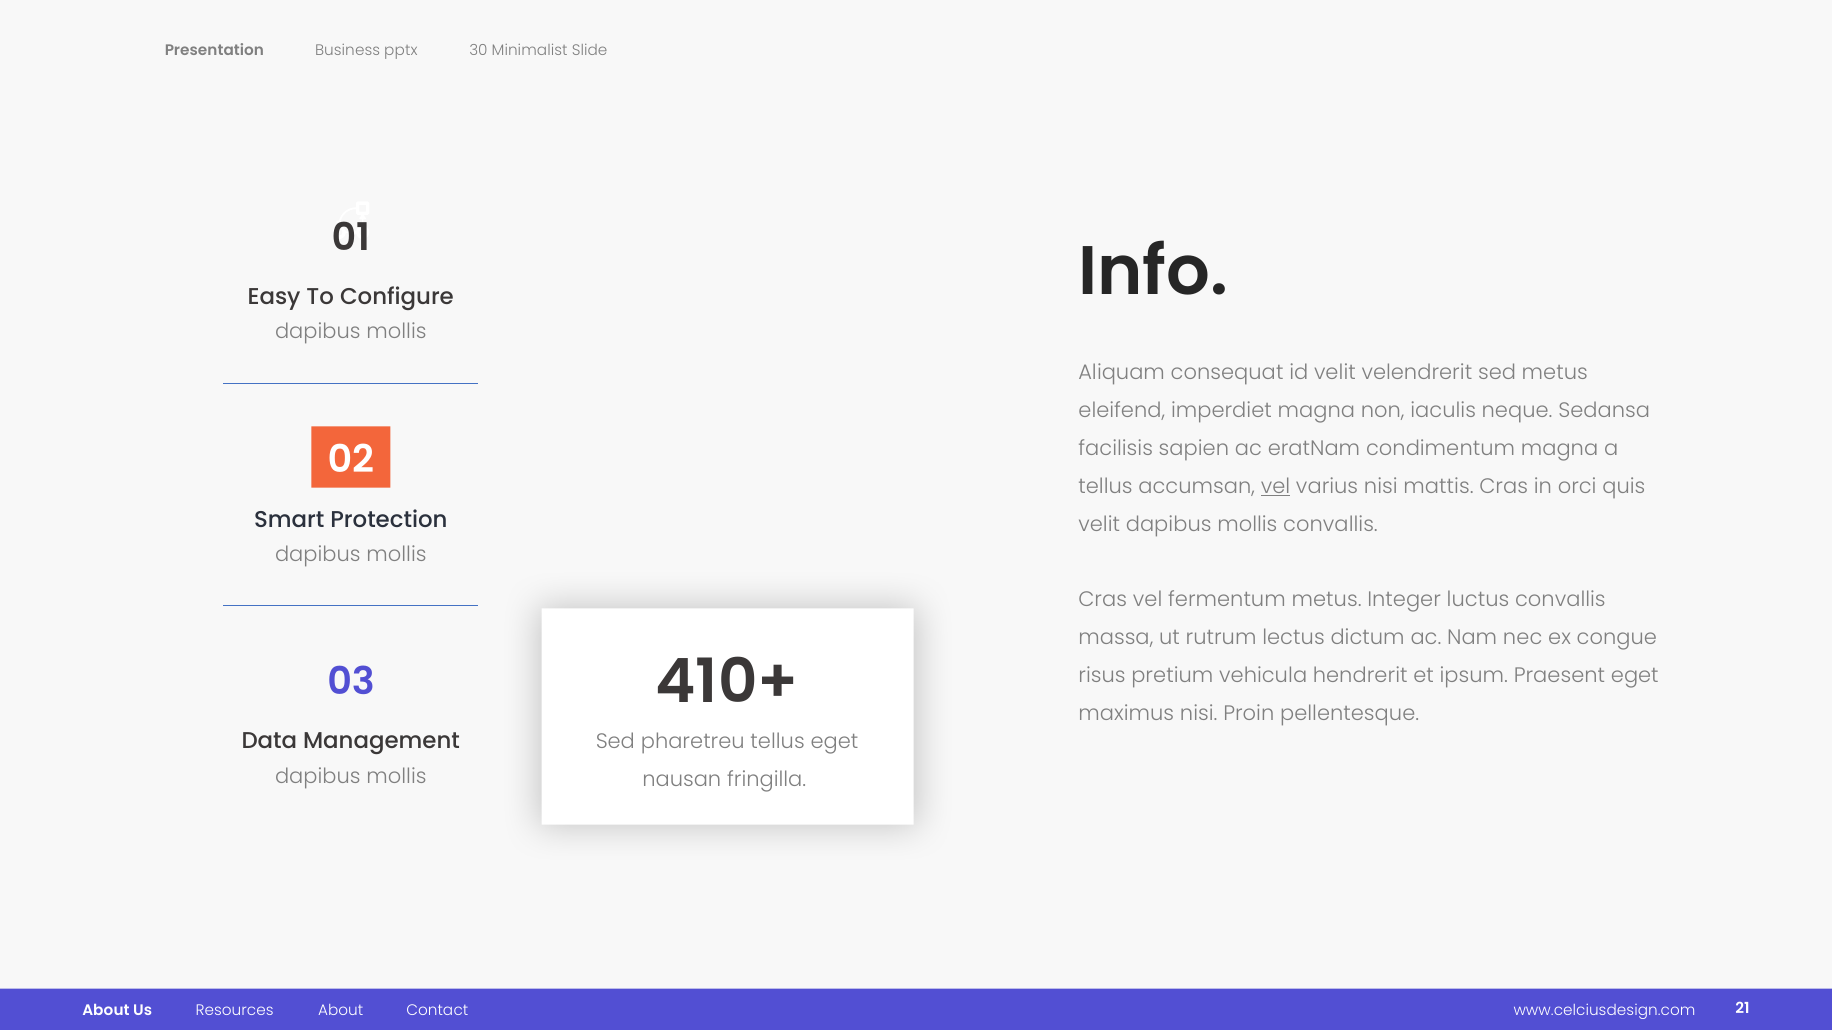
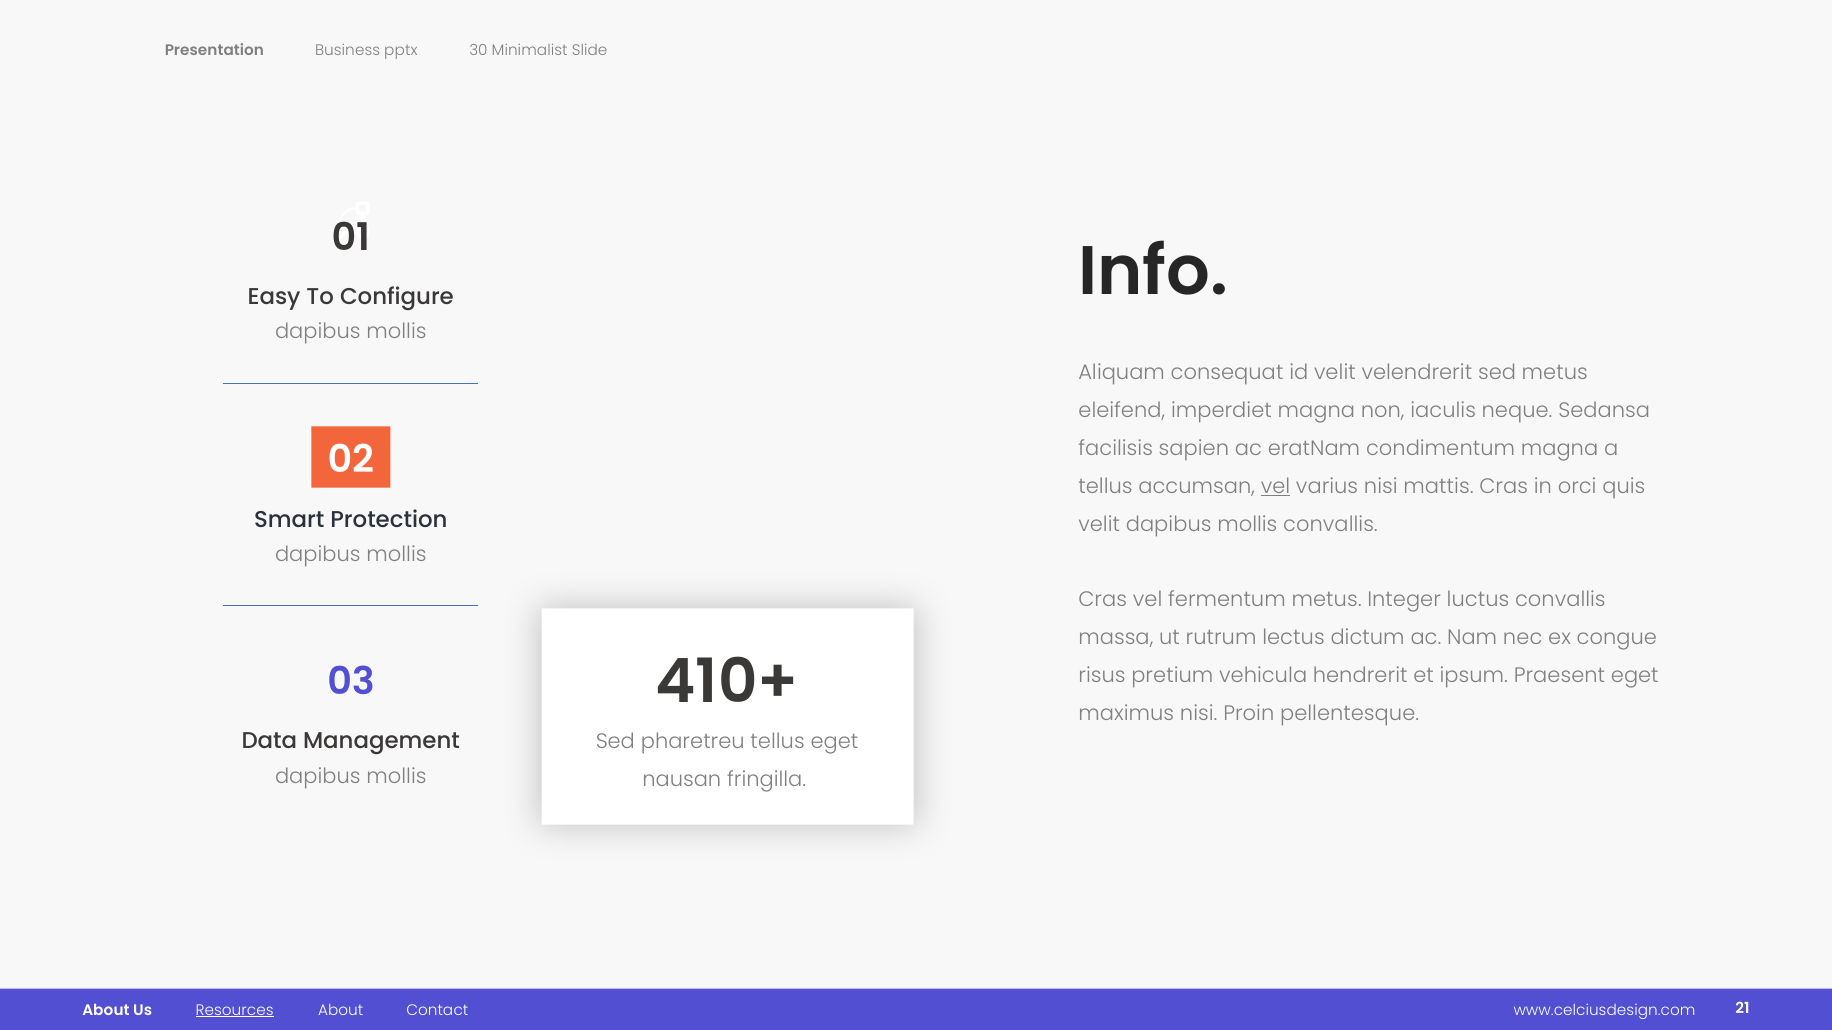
Resources underline: none -> present (235, 1011)
